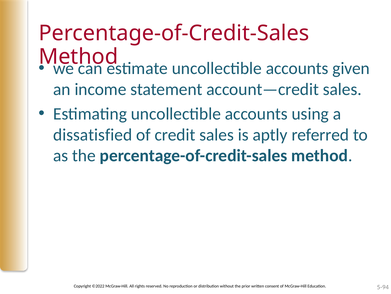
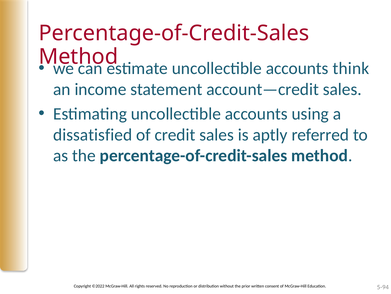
given: given -> think (351, 68)
